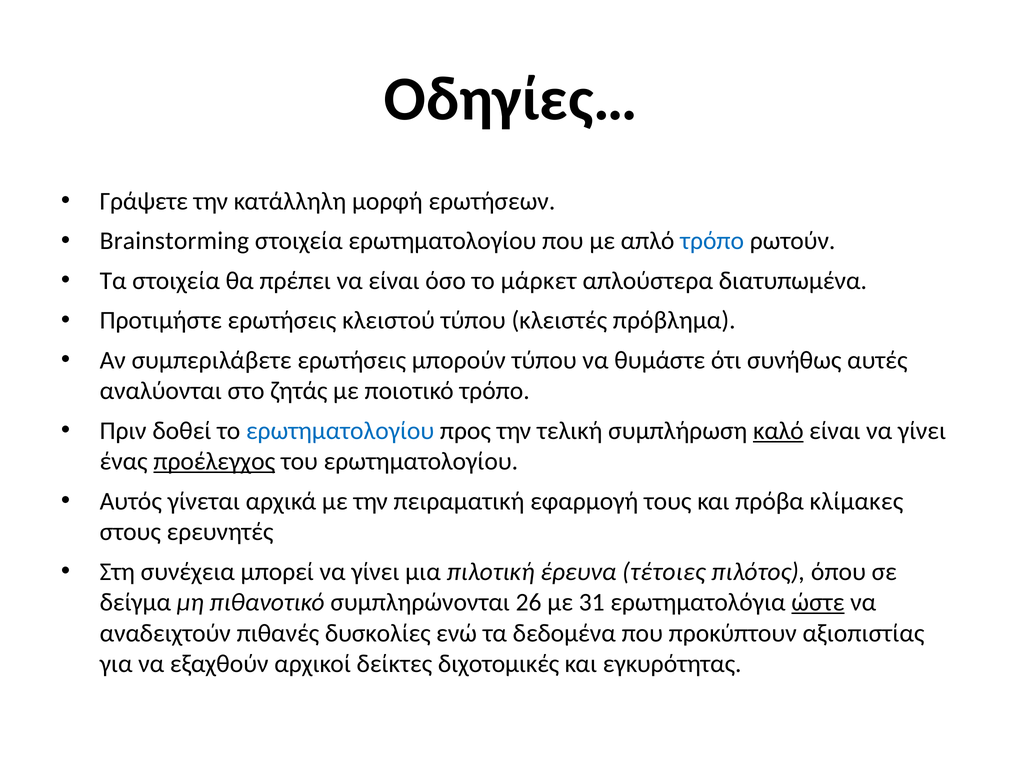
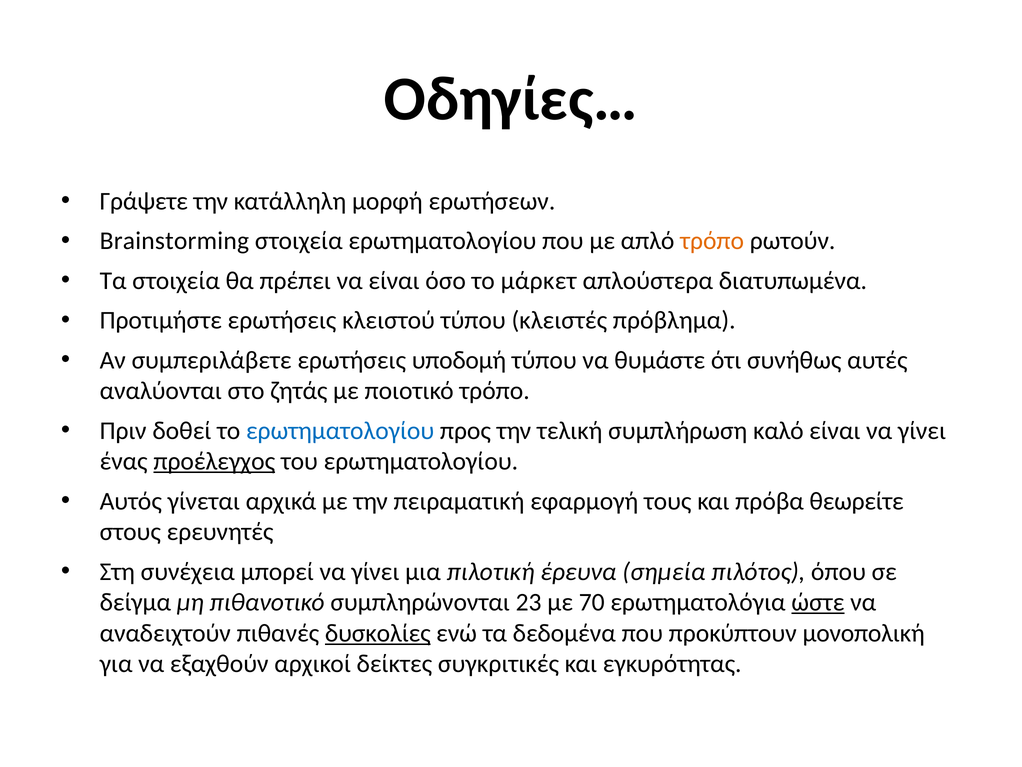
τρόπο colour: blue -> orange (712, 241)
μπορούν: μπορούν -> υποδομή (459, 360)
καλό underline: present -> none (778, 431)
κλίμακες: κλίμακες -> θεωρείτε (857, 501)
τέτοιες: τέτοιες -> σημεία (664, 571)
26: 26 -> 23 (529, 602)
31: 31 -> 70 (592, 602)
δυσκολίες underline: none -> present (378, 633)
αξιοπιστίας: αξιοπιστίας -> μονοπολική (864, 633)
διχοτομικές: διχοτομικές -> συγκριτικές (499, 663)
